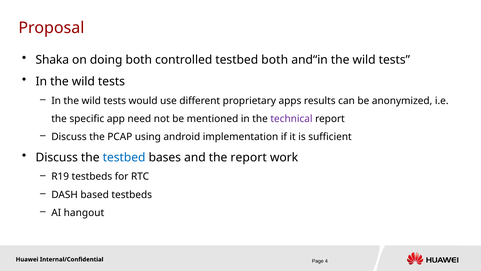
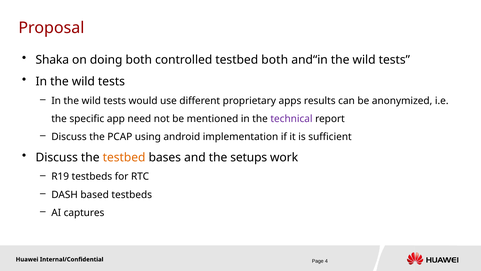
testbed colour: blue -> orange (124, 157)
the report: report -> setups (249, 157)
hangout: hangout -> captures (84, 212)
